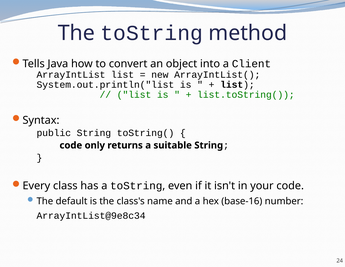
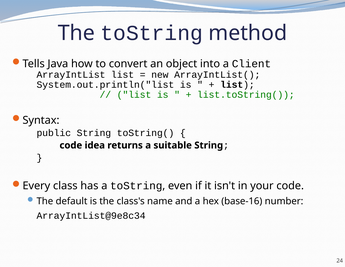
only: only -> idea (95, 145)
